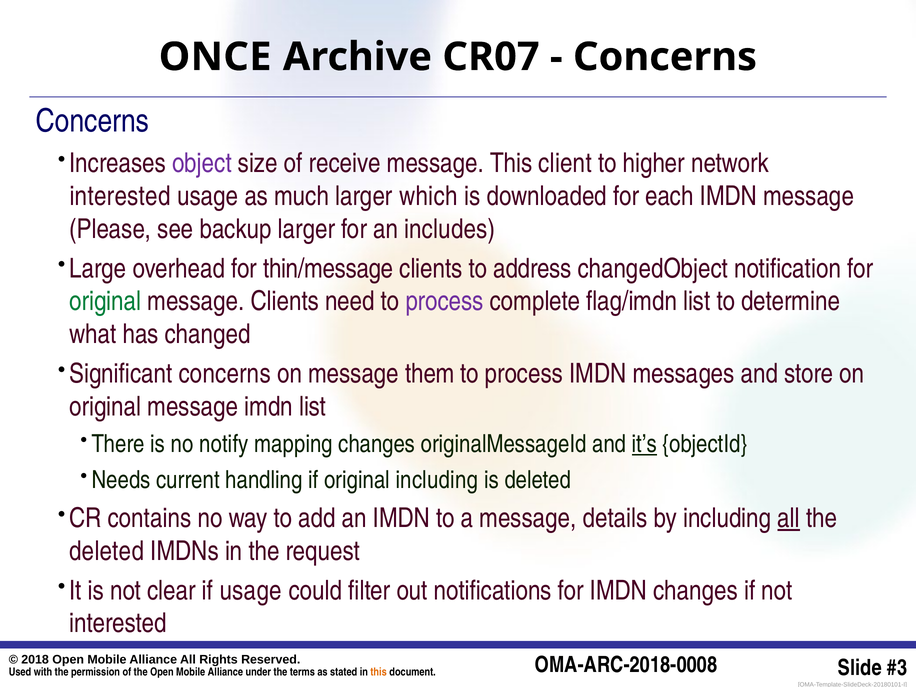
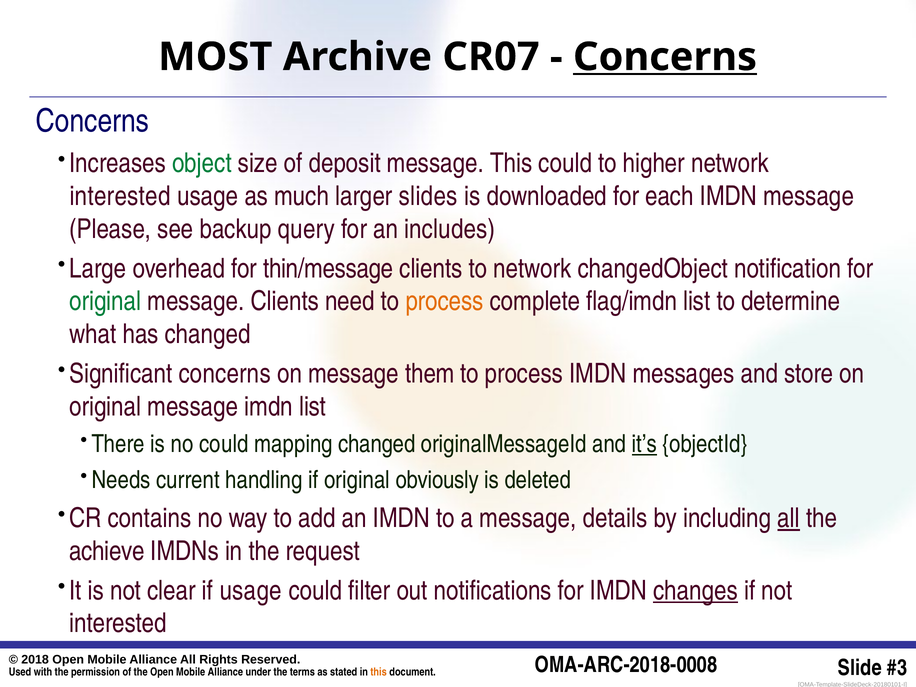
ONCE: ONCE -> MOST (215, 57)
Concerns underline: none -> present (665, 57)
object colour: purple -> green (202, 163)
receive: receive -> deposit (345, 163)
This client: client -> could (565, 163)
which: which -> slides (428, 196)
backup larger: larger -> query (306, 229)
to address: address -> network (532, 269)
process colour: purple -> orange (445, 301)
no notify: notify -> could (224, 444)
mapping changes: changes -> changed (377, 444)
original including: including -> obviously (437, 480)
deleted: deleted -> achieve (107, 551)
changes underline: none -> present (696, 591)
